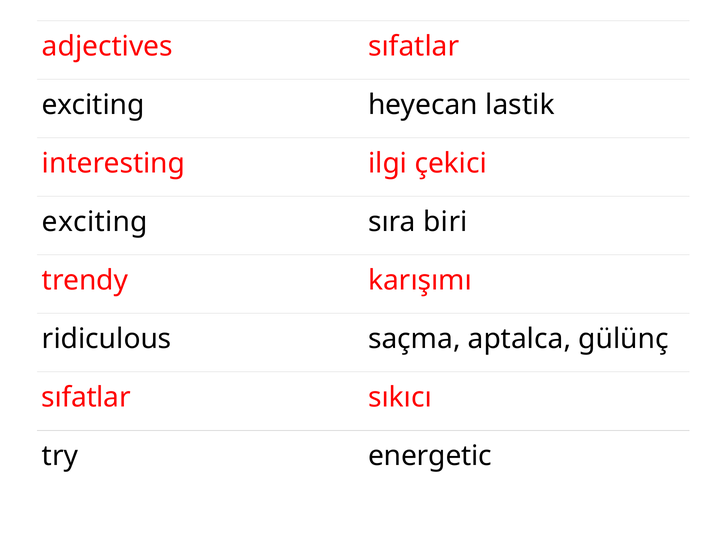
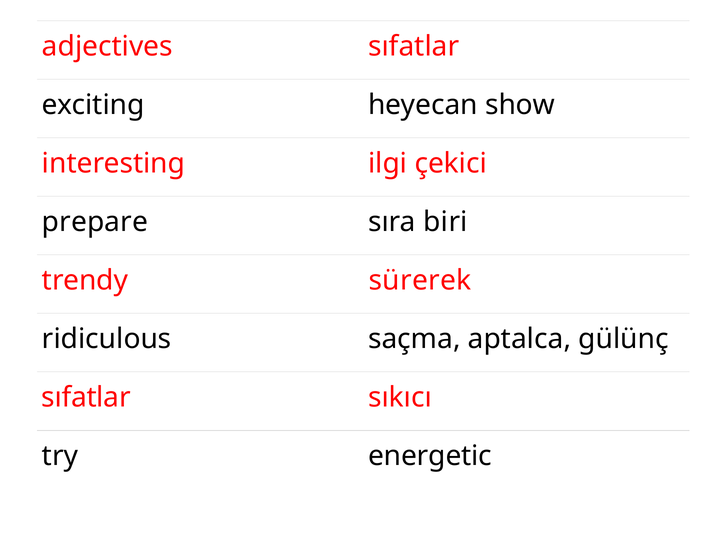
lastik: lastik -> show (520, 105)
exciting: exciting -> prepare (95, 222)
karışımı: karışımı -> sürerek (420, 280)
